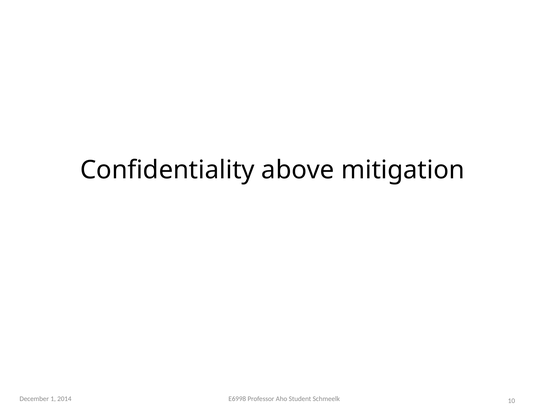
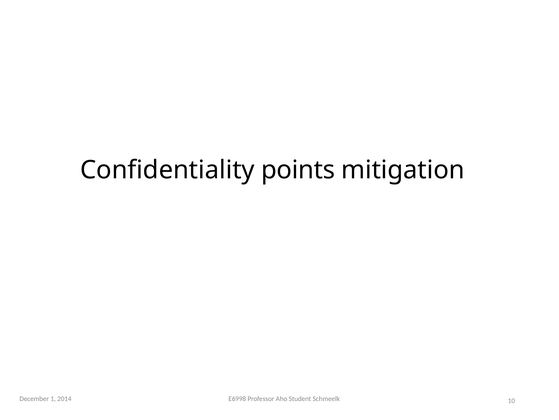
above: above -> points (298, 170)
